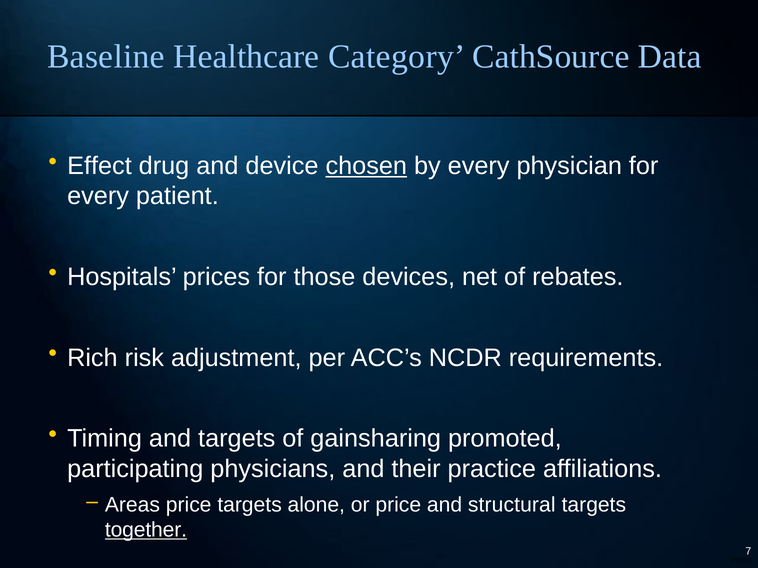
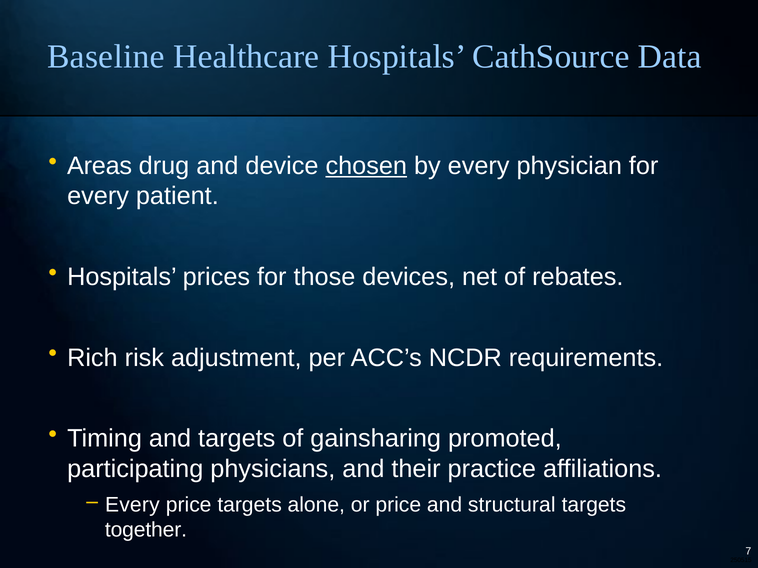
Healthcare Category: Category -> Hospitals (397, 57)
Effect: Effect -> Areas (100, 166)
Areas: Areas -> Every (132, 505)
together underline: present -> none (146, 530)
